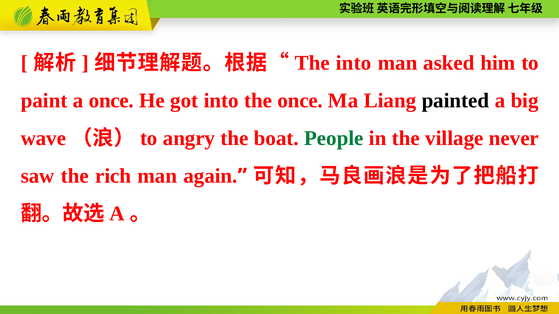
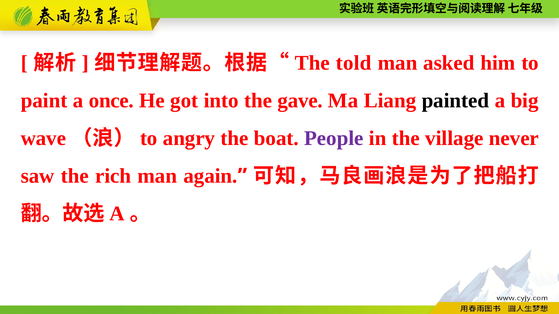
The into: into -> told (354, 63)
the once: once -> gave (300, 101)
People colour: green -> purple (334, 138)
